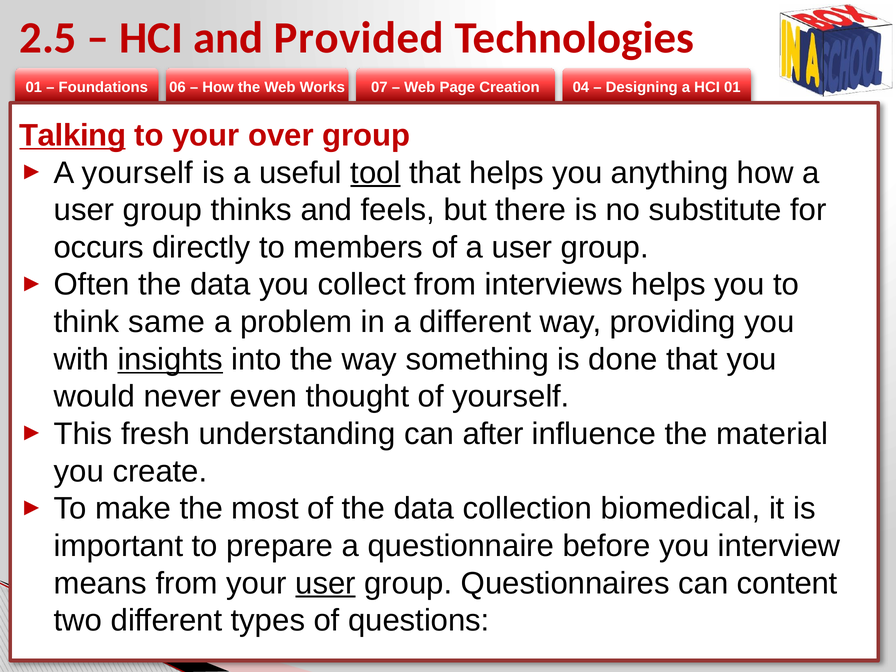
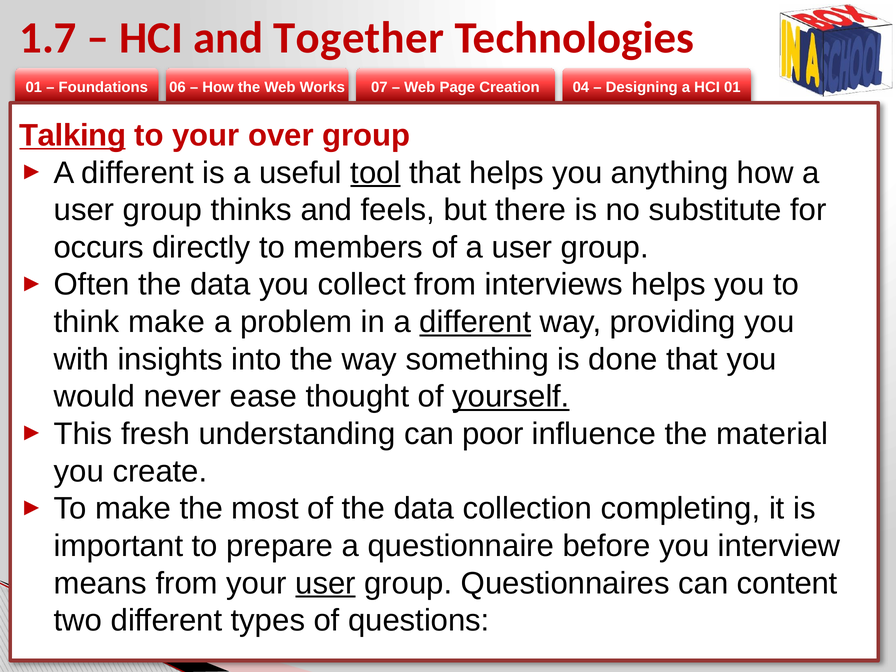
2.5: 2.5 -> 1.7 (48, 38)
Provided: Provided -> Together (359, 38)
yourself: yourself -> different (138, 173)
think same: same -> make (167, 322)
different underline: none -> present (475, 322)
insights underline: present -> none (170, 359)
even: even -> ease (263, 397)
yourself underline: none -> present (511, 397)
after: after -> poor (493, 434)
biomedical: biomedical -> completing (680, 509)
